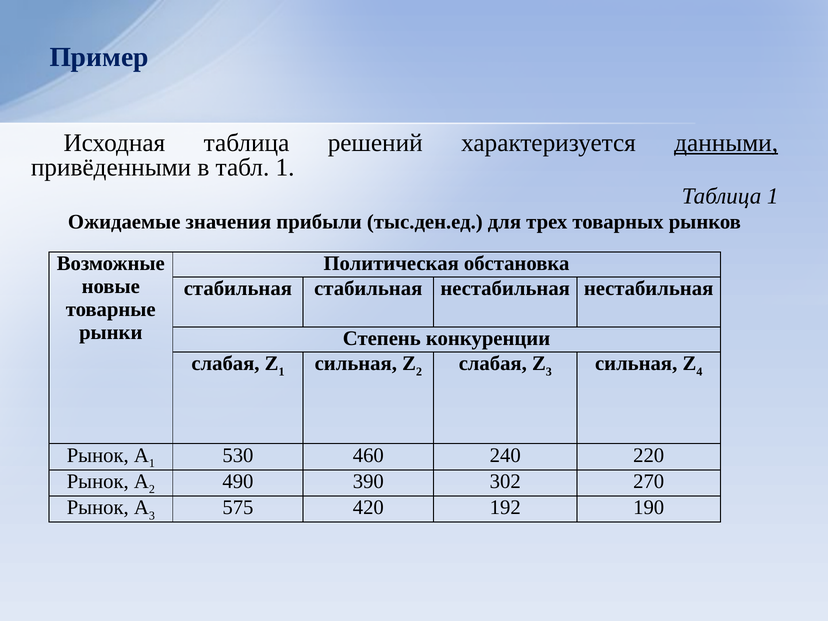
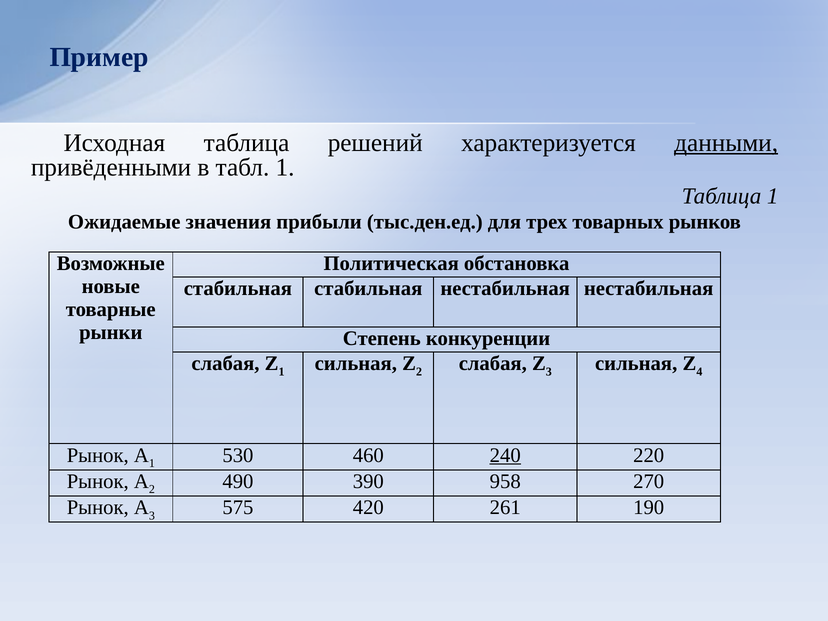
240 underline: none -> present (505, 455)
302: 302 -> 958 (505, 481)
192: 192 -> 261 (505, 508)
